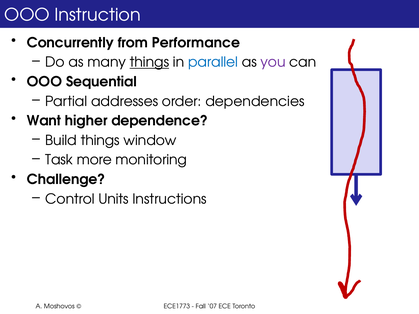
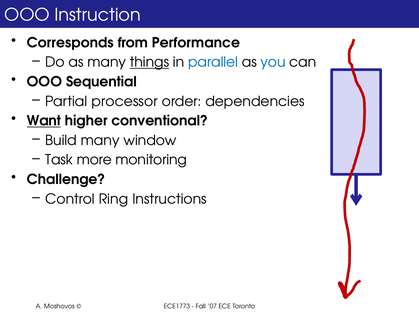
Concurrently: Concurrently -> Corresponds (70, 43)
you colour: purple -> blue (273, 62)
addresses: addresses -> processor (125, 102)
Want underline: none -> present (44, 121)
dependence: dependence -> conventional (160, 121)
Build things: things -> many (100, 141)
Units: Units -> Ring (113, 199)
